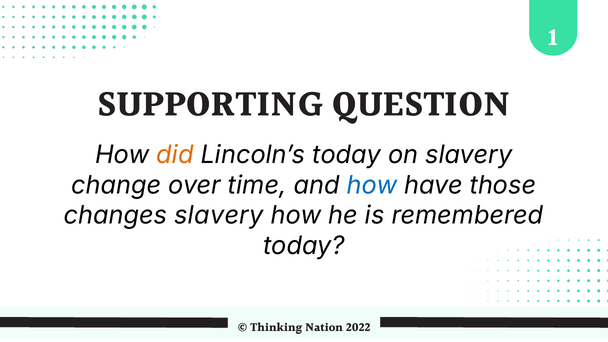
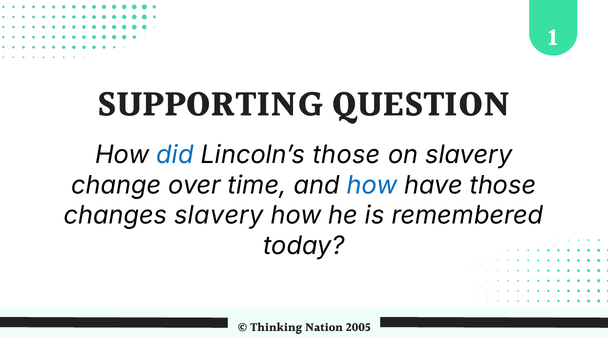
did colour: orange -> blue (175, 155)
Lincoln’s today: today -> those (347, 155)
2022: 2022 -> 2005 (358, 328)
